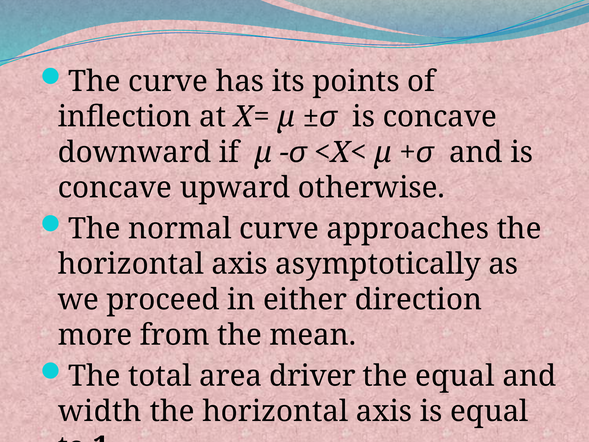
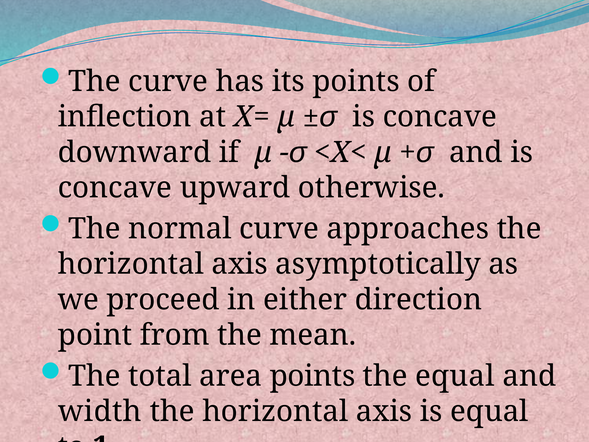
more: more -> point (95, 335)
area driver: driver -> points (313, 376)
